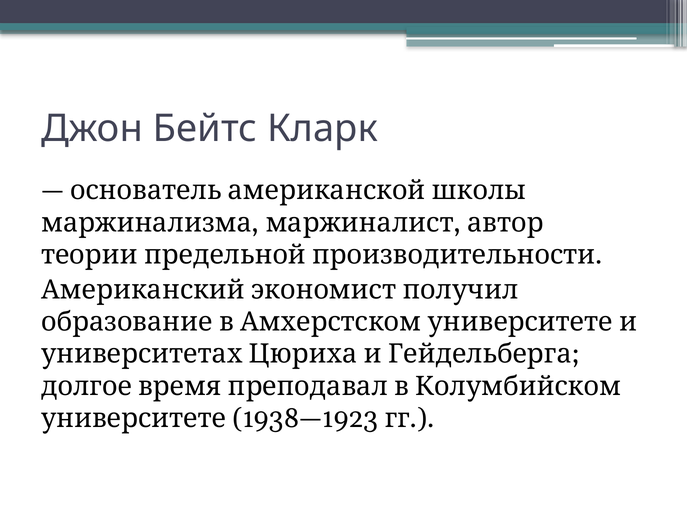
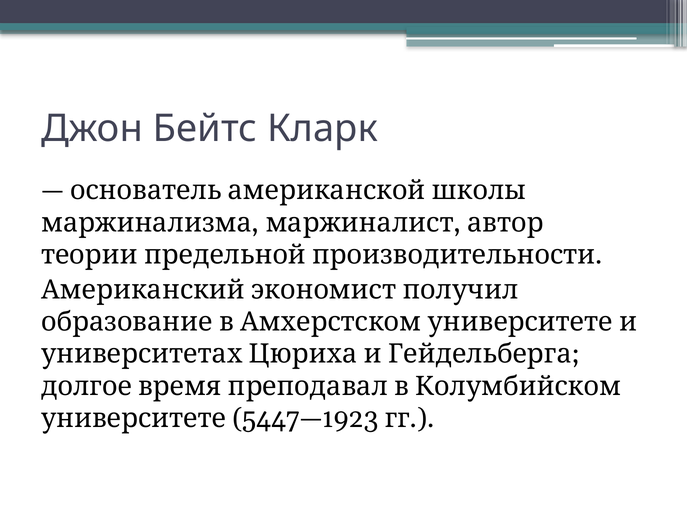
1938—1923: 1938—1923 -> 5447—1923 (305, 418)
